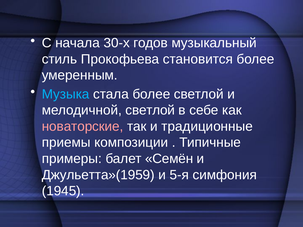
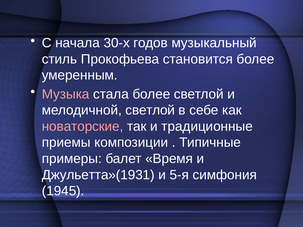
Музыка colour: light blue -> pink (66, 94)
Семён: Семён -> Время (169, 159)
Джульетта»(1959: Джульетта»(1959 -> Джульетта»(1931 (98, 175)
